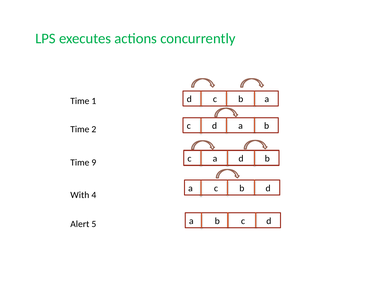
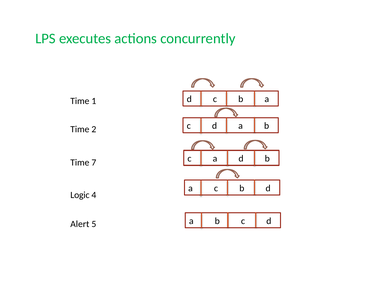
9: 9 -> 7 (94, 163)
With: With -> Logic (80, 195)
